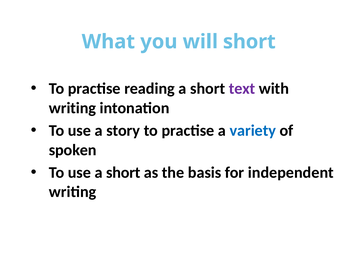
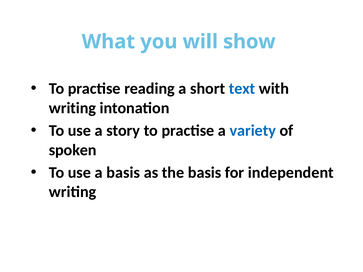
will short: short -> show (249, 42)
text colour: purple -> blue (242, 89)
use a short: short -> basis (123, 173)
